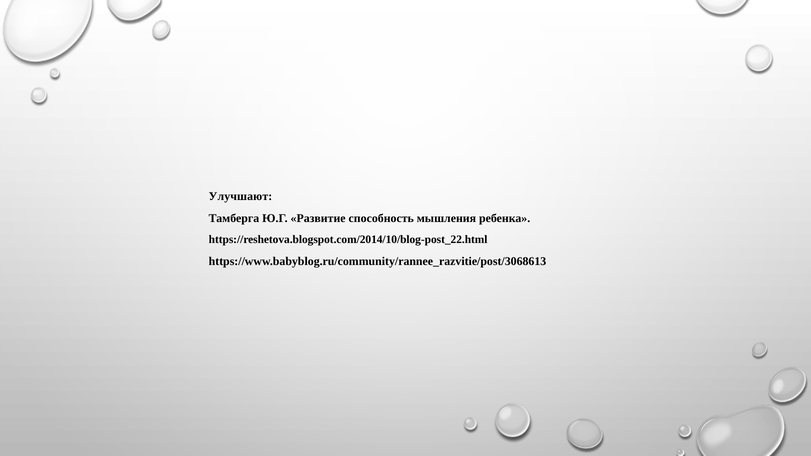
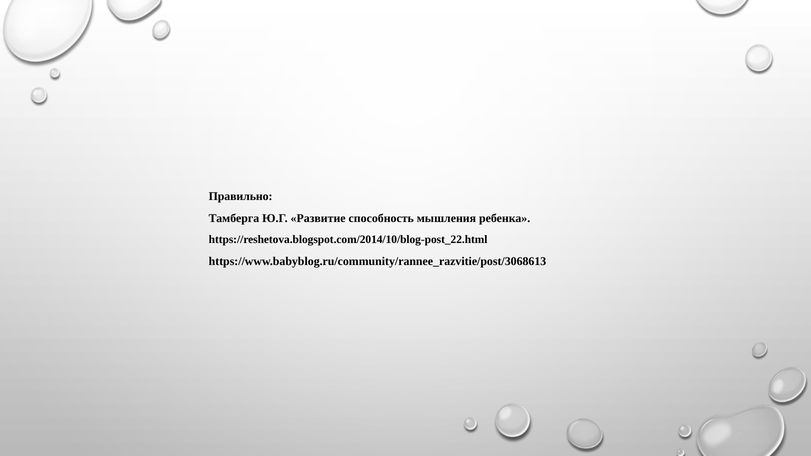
Улучшают: Улучшают -> Правильно (241, 196)
